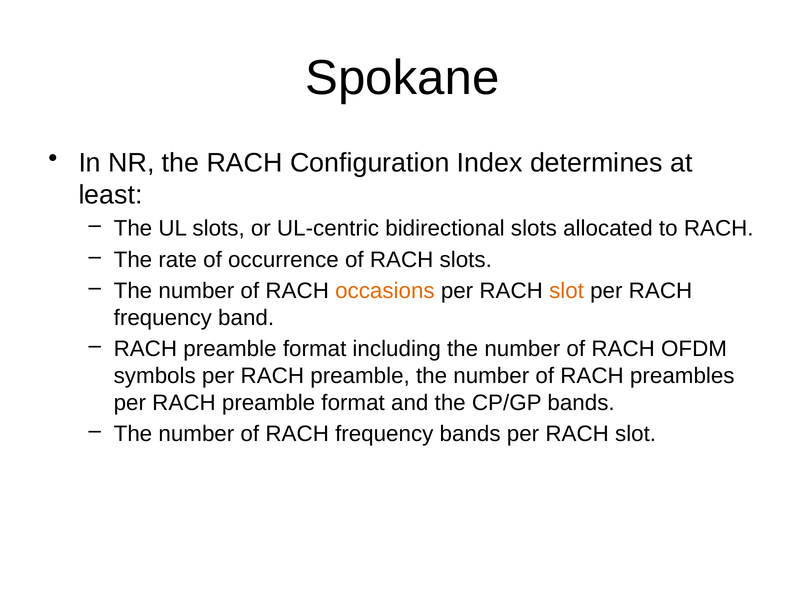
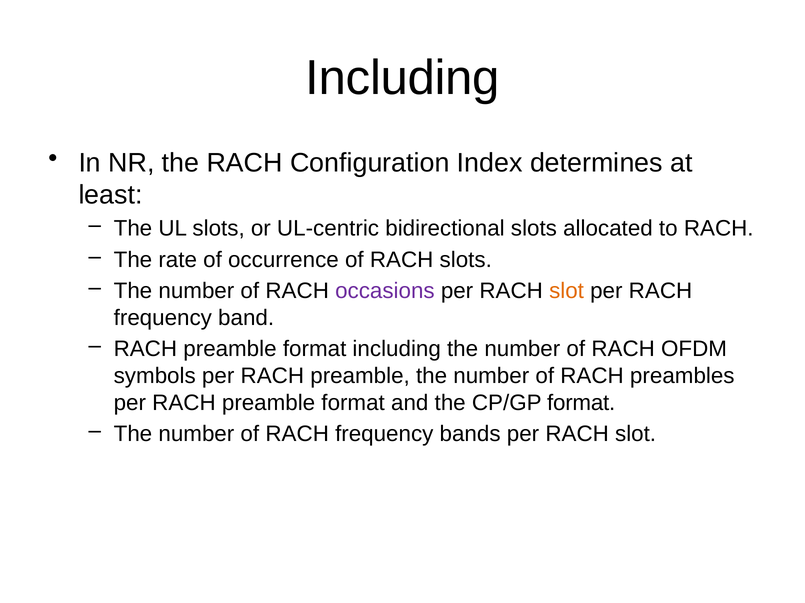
Spokane: Spokane -> Including (403, 78)
occasions colour: orange -> purple (385, 291)
CP/GP bands: bands -> format (581, 403)
